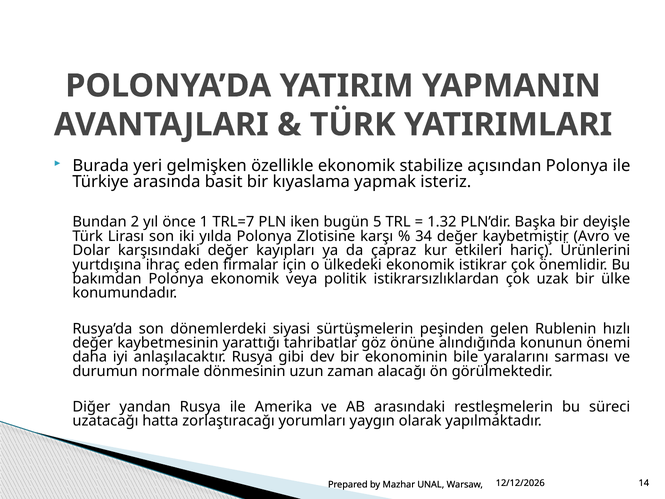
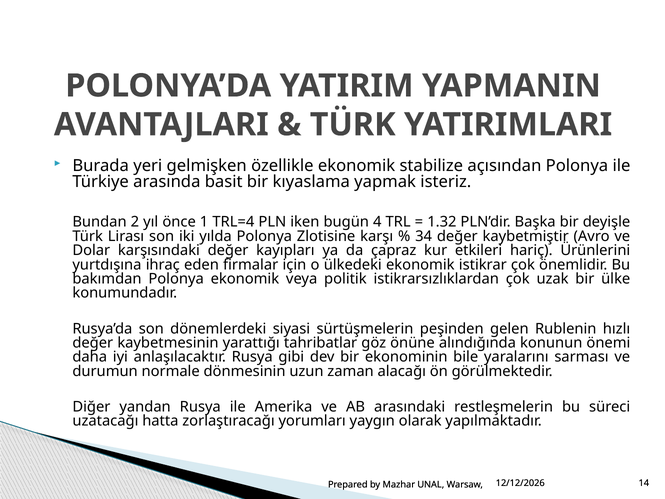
TRL=7: TRL=7 -> TRL=4 (233, 222)
5: 5 -> 4 (377, 222)
